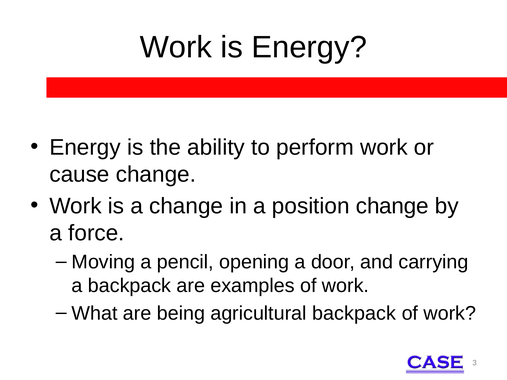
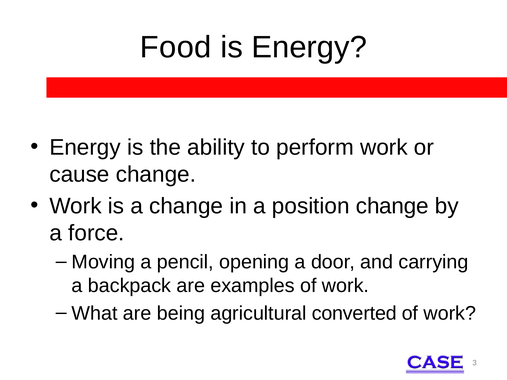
Work: Work -> Food (176, 47)
agricultural backpack: backpack -> converted (354, 313)
